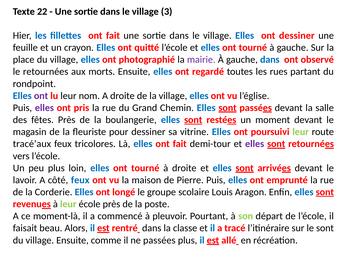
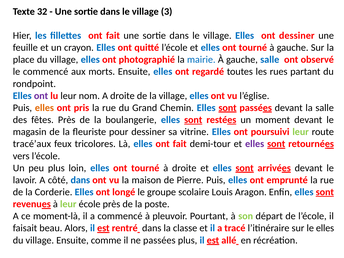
22: 22 -> 32 (42, 11)
mairie colour: purple -> blue (201, 60)
gauche dans: dans -> salle (270, 60)
le retournées: retournées -> commencé (46, 72)
elles colour: purple -> orange (44, 108)
côté feux: feux -> dans (80, 180)
le sont: sont -> elles (325, 228)
